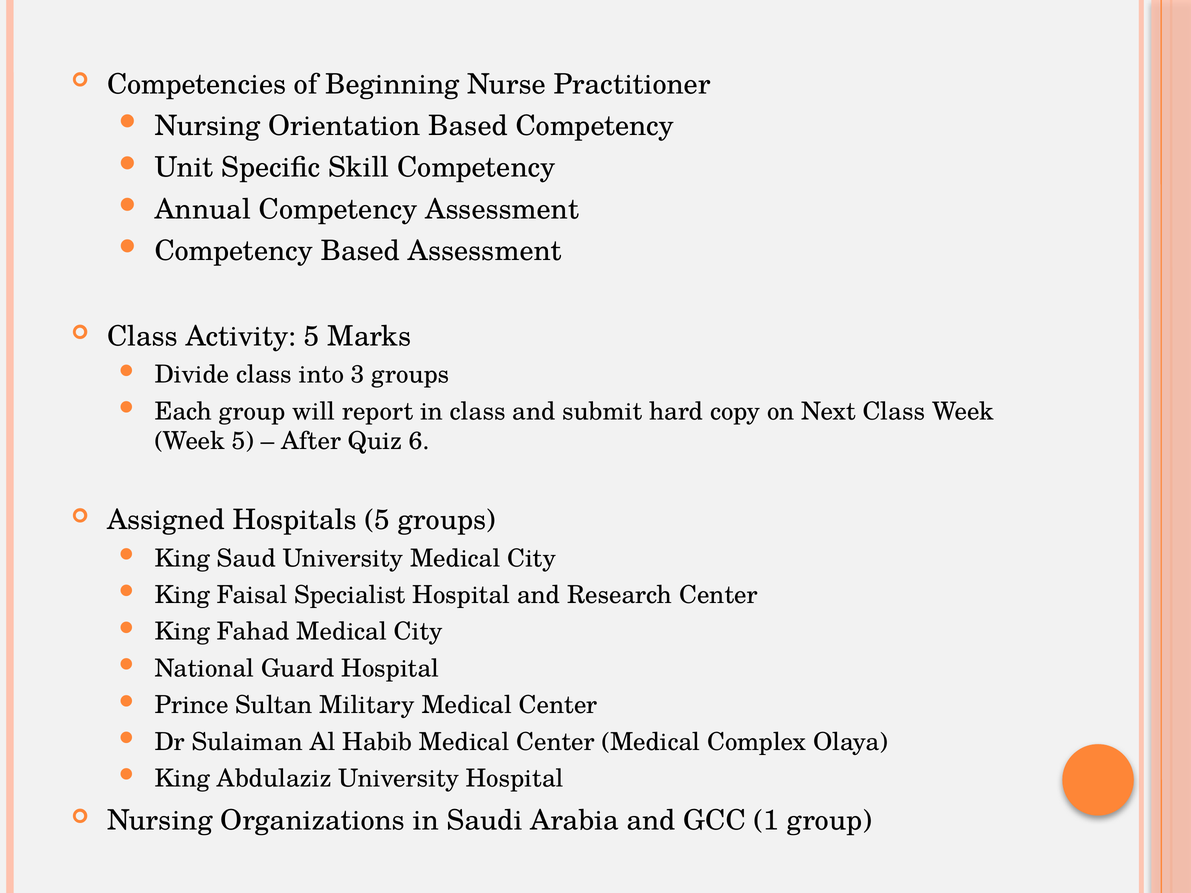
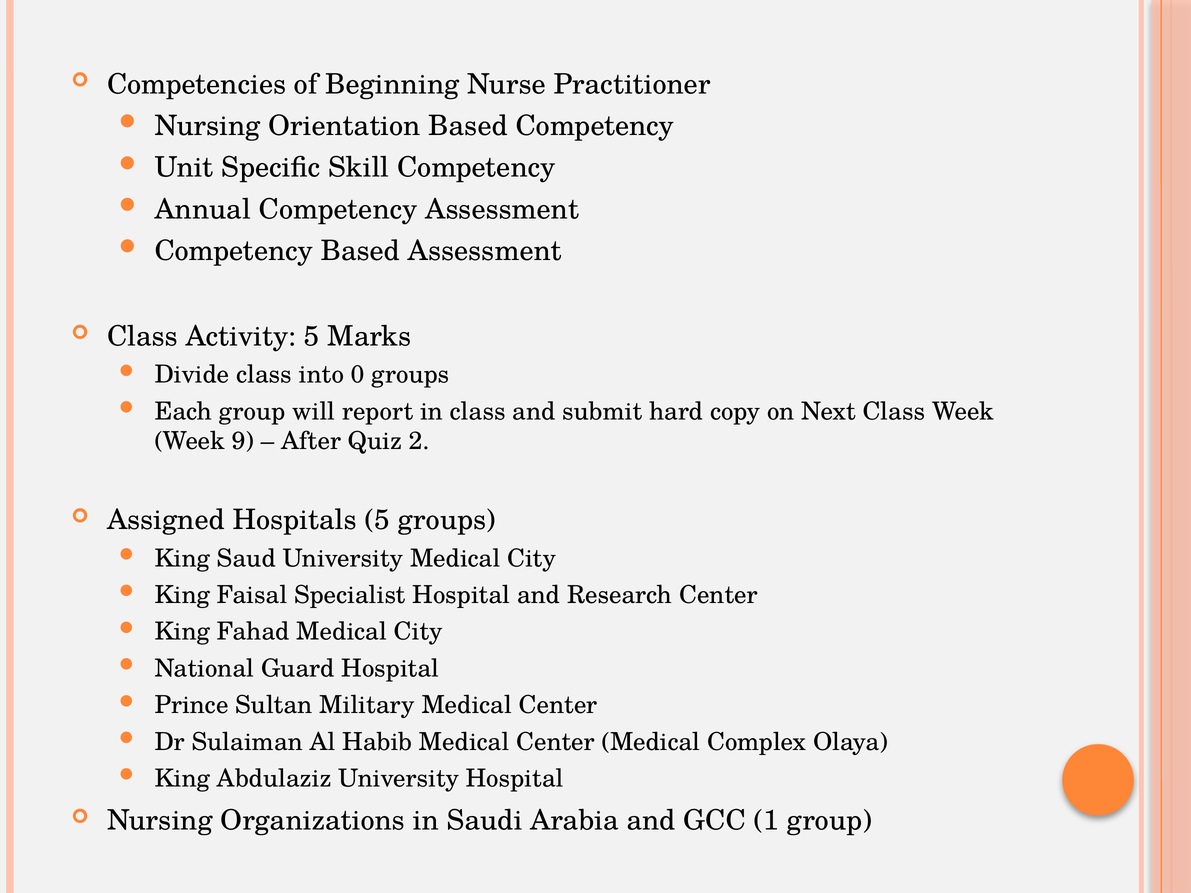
3: 3 -> 0 (358, 375)
Week 5: 5 -> 9 (243, 441)
6: 6 -> 2 (419, 441)
